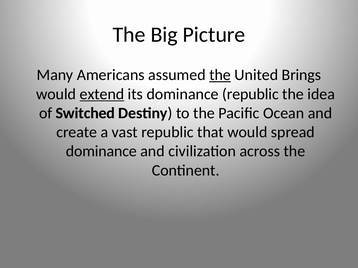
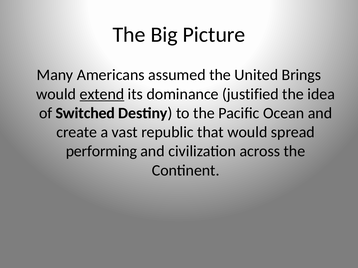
the underline: present -> none (220, 75)
dominance republic: republic -> justified (250, 94)
dominance: dominance -> performing (101, 151)
